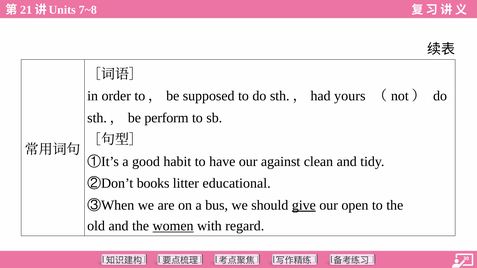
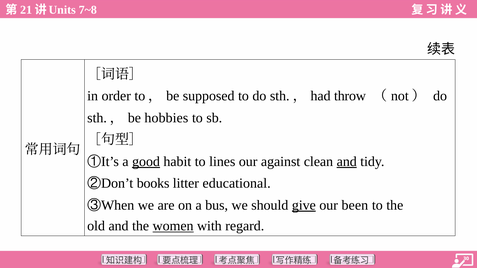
yours: yours -> throw (350, 96)
perform: perform -> hobbies (166, 118)
good underline: none -> present (146, 162)
have: have -> lines (222, 162)
and underline: none -> present (347, 162)
open: open -> been (355, 205)
